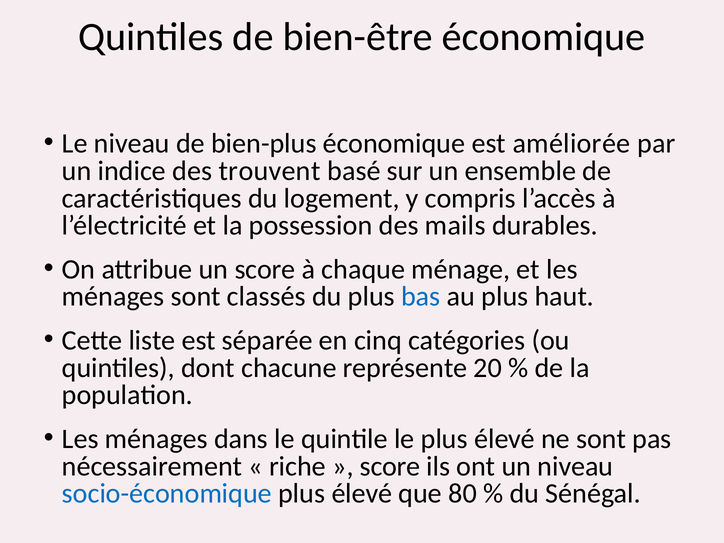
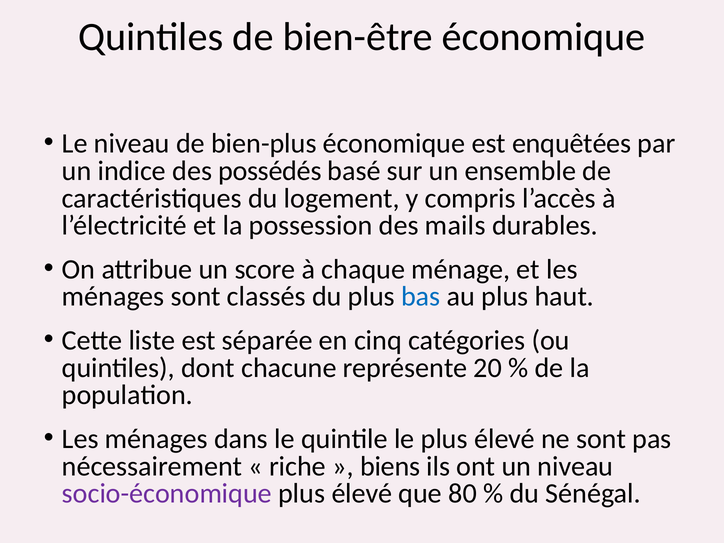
améliorée: améliorée -> enquêtées (572, 143)
trouvent: trouvent -> possédés (270, 171)
score: score -> biens (390, 466)
socio-économique colour: blue -> purple (167, 494)
